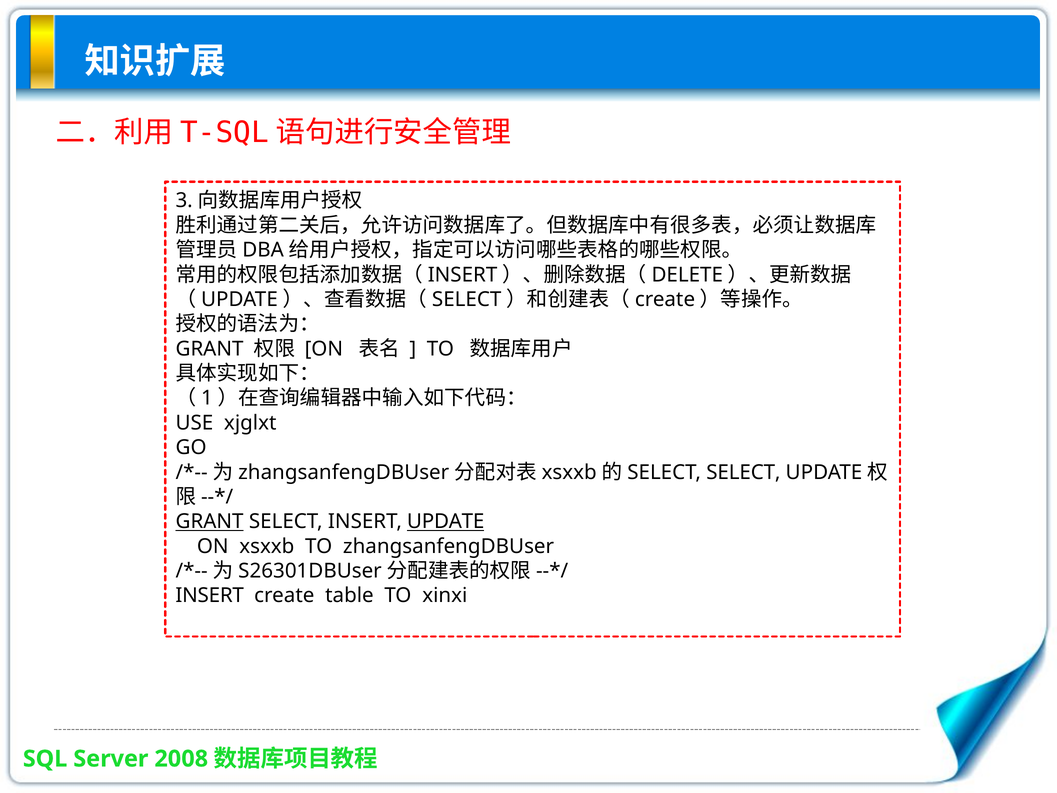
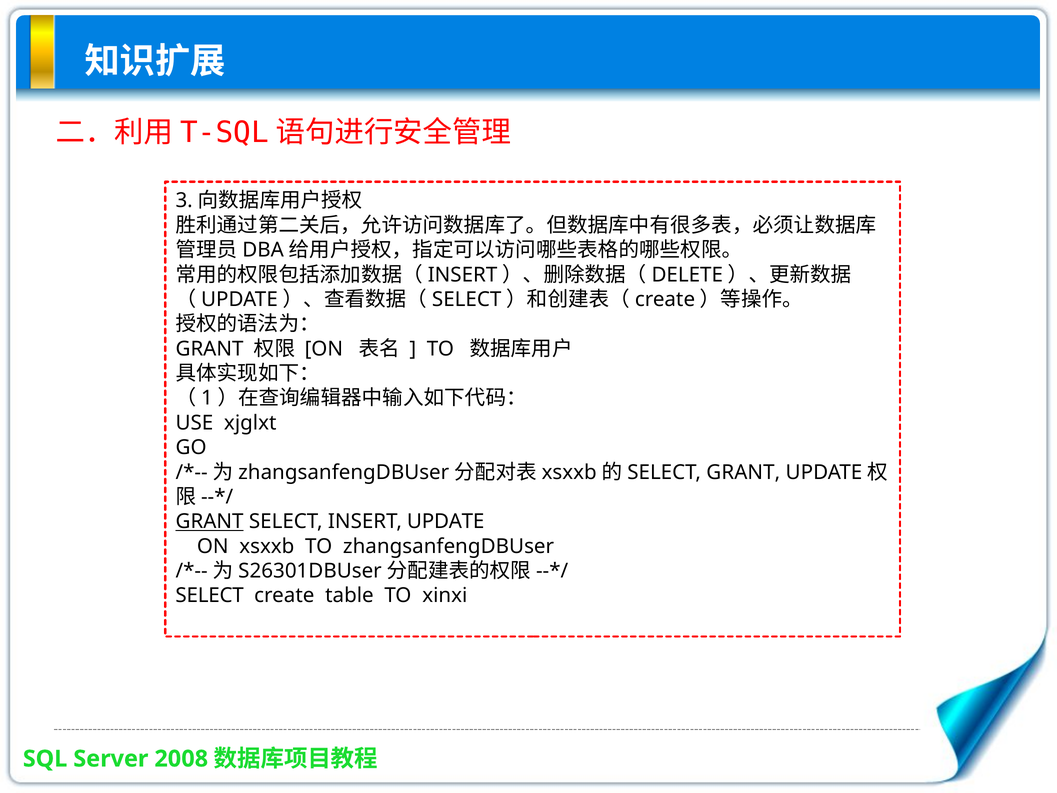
SELECT: SELECT -> GRANT (743, 472)
UPDATE underline: present -> none (446, 521)
INSERT: INSERT -> SELECT (210, 595)
